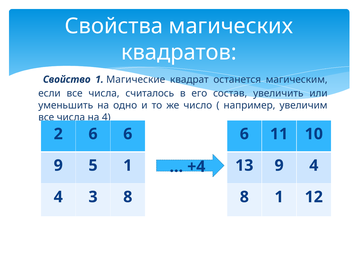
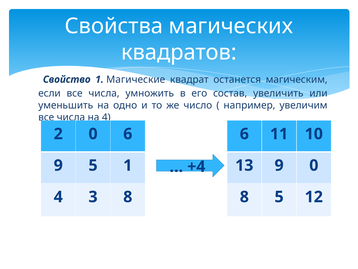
считалось: считалось -> умножить (150, 93)
2 6: 6 -> 0 (93, 134)
9 4: 4 -> 0 (314, 165)
8 1: 1 -> 5 (279, 197)
